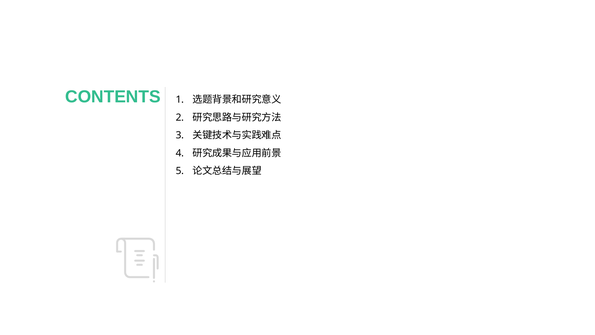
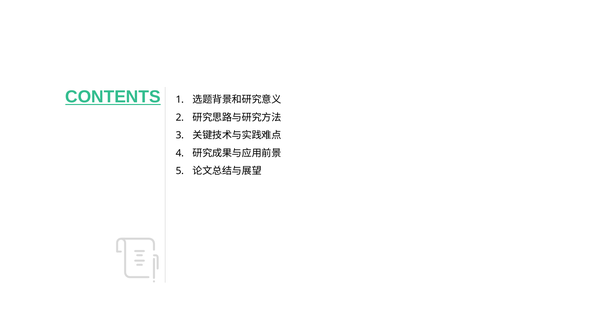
CONTENTS underline: none -> present (113, 97)
